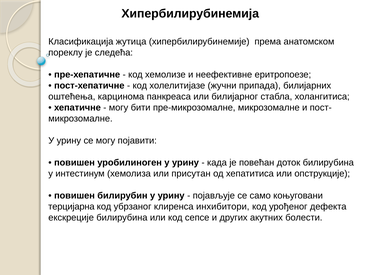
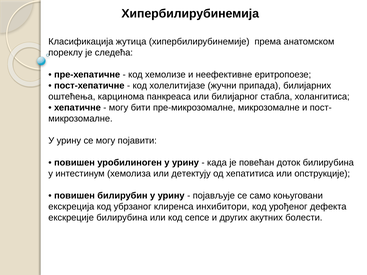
присутан: присутан -> детектују (191, 174)
терцијарна: терцијарна -> екскреција (71, 207)
